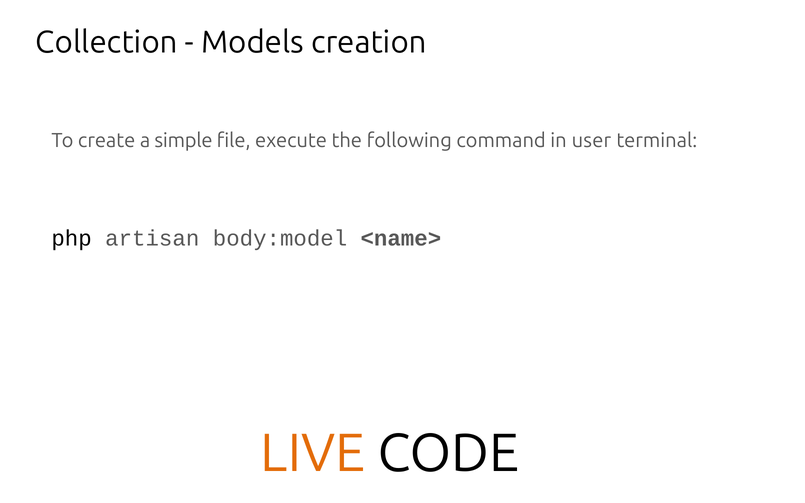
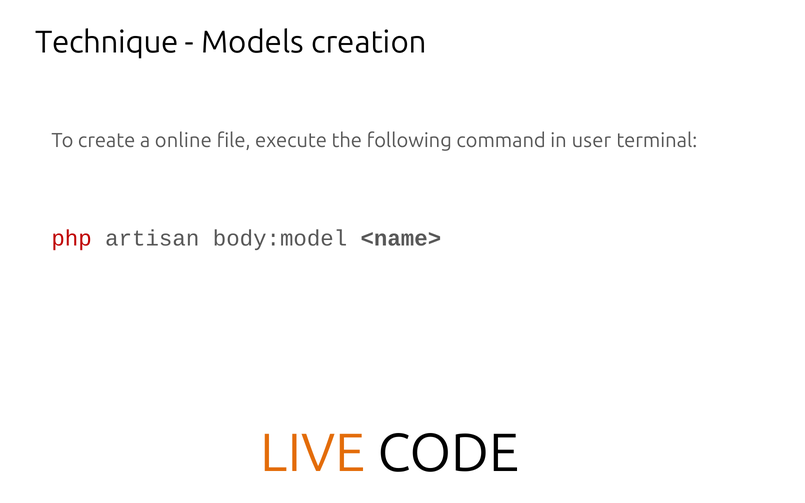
Collection: Collection -> Technique (107, 43)
simple: simple -> online (183, 140)
php colour: black -> red (72, 239)
